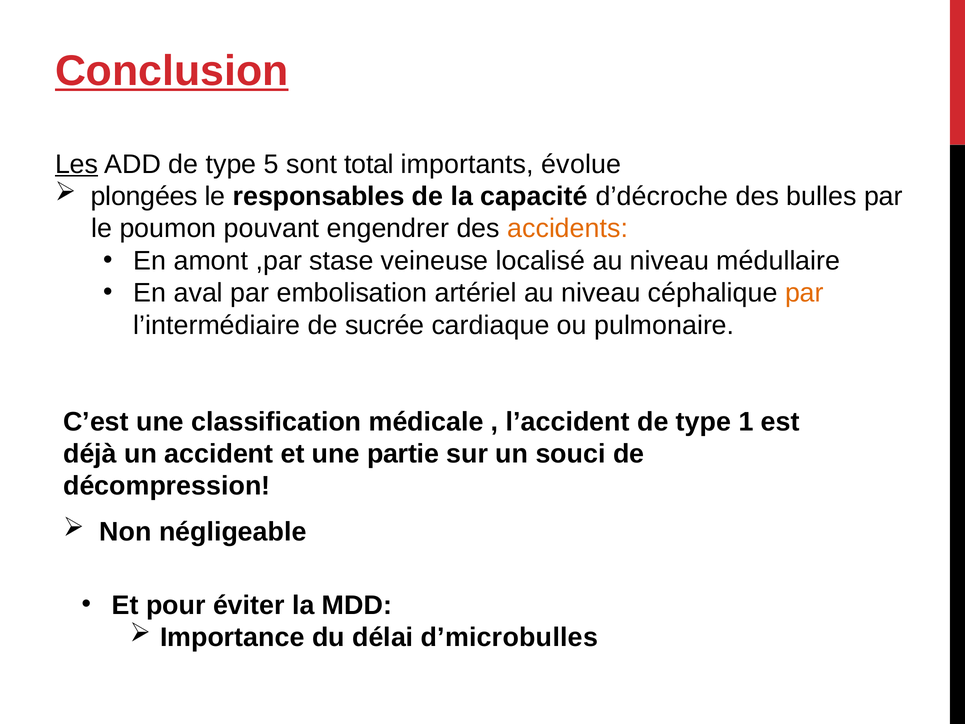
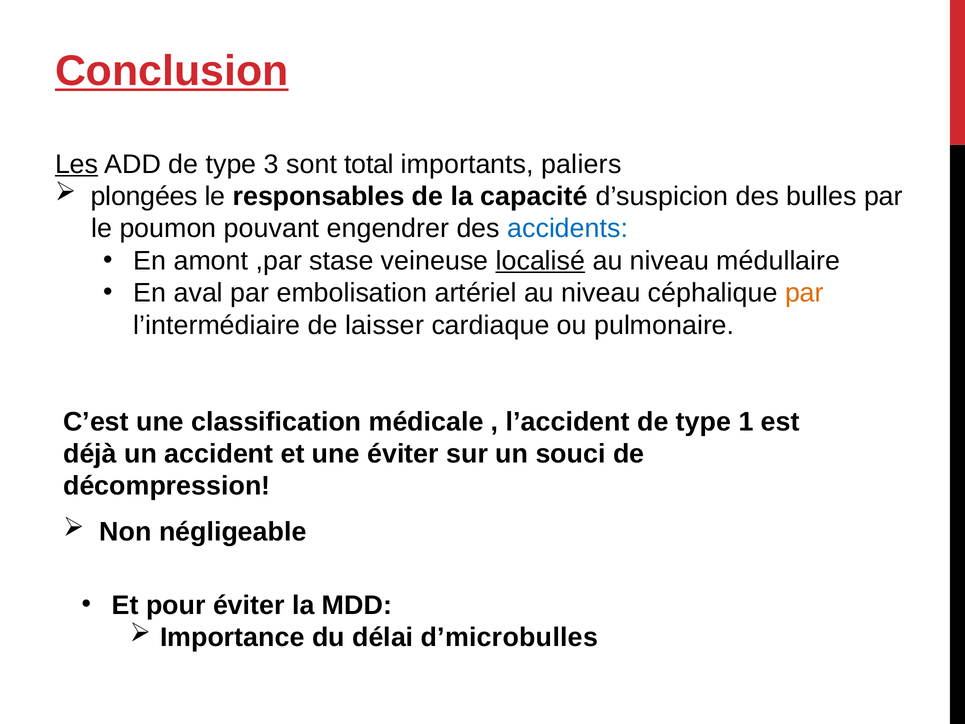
5: 5 -> 3 (271, 164)
évolue: évolue -> paliers (581, 164)
d’décroche: d’décroche -> d’suspicion (662, 196)
accidents colour: orange -> blue (568, 229)
localisé underline: none -> present (540, 261)
sucrée: sucrée -> laisser (385, 325)
une partie: partie -> éviter (403, 454)
